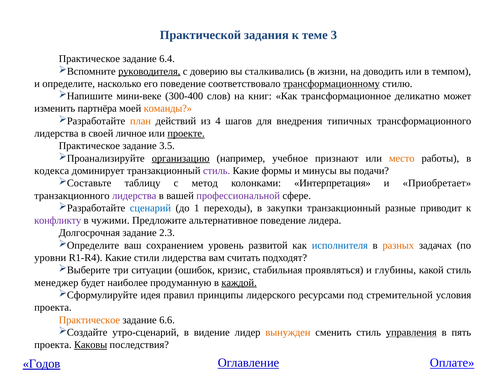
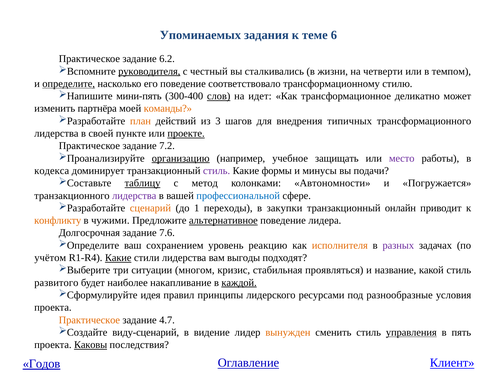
Практической: Практической -> Упоминаемых (200, 35)
3: 3 -> 6 (334, 35)
6.4: 6.4 -> 6.2 (167, 59)
доверию: доверию -> честный (209, 71)
доводить: доводить -> четверти (383, 71)
определите underline: none -> present (69, 84)
трансформационному underline: present -> none (331, 84)
мини-веке: мини-веке -> мини-пять (139, 96)
слов underline: none -> present (219, 96)
книг: книг -> идет (260, 96)
4: 4 -> 3 (218, 121)
личное: личное -> пункте (131, 133)
3.5: 3.5 -> 7.2 (167, 146)
признают: признают -> защищать (337, 158)
место colour: orange -> purple (402, 158)
таблицу underline: none -> present (143, 183)
Интерпретация: Интерпретация -> Автономности (332, 183)
Приобретает: Приобретает -> Погружается (437, 183)
профессиональной colour: purple -> blue (238, 195)
сценарий colour: blue -> orange (150, 208)
разные: разные -> онлайн (400, 208)
конфликту colour: purple -> orange (58, 220)
альтернативное underline: none -> present (223, 220)
2.3: 2.3 -> 7.6 (167, 233)
развитой: развитой -> реакцию (268, 245)
исполнителя colour: blue -> orange (340, 245)
разных colour: orange -> purple (398, 245)
уровни: уровни -> учётом (50, 258)
Какие underline: none -> present (118, 258)
считать: считать -> выгоды (244, 258)
ошибок: ошибок -> многом (195, 270)
глубины: глубины -> название (395, 270)
менеджер: менеджер -> развитого (56, 282)
продуманную: продуманную -> накапливание (181, 282)
стремительной: стремительной -> разнообразные (400, 295)
6.6: 6.6 -> 4.7 (167, 320)
утро-сценарий: утро-сценарий -> виду-сценарий (146, 332)
Оплате: Оплате -> Клиент (452, 362)
